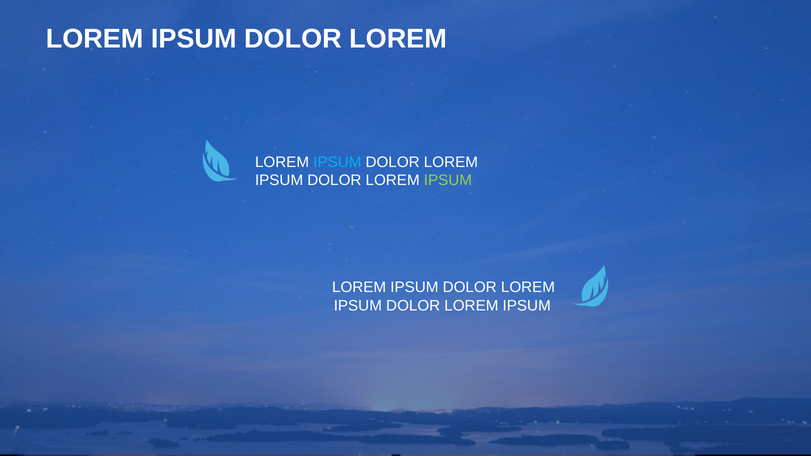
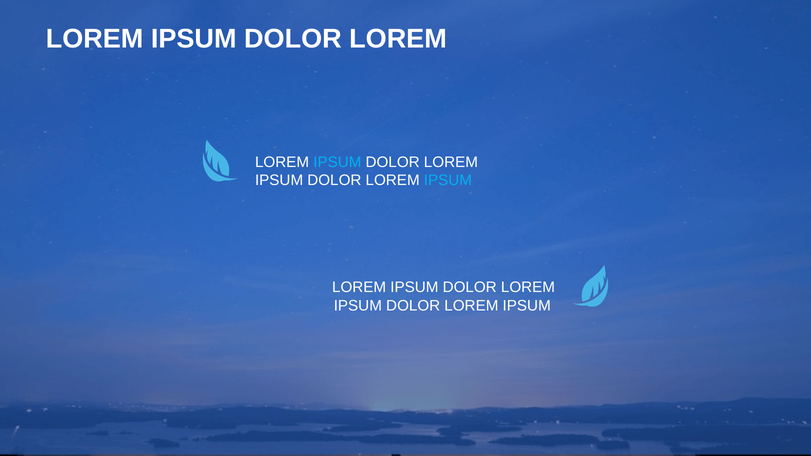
IPSUM colour: light green -> light blue (448, 180)
